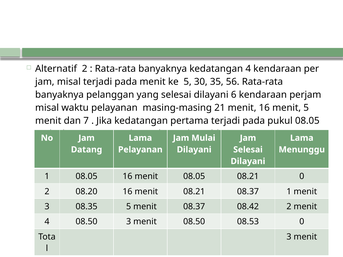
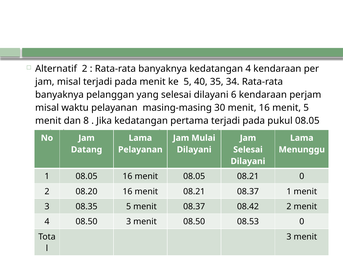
30: 30 -> 40 (201, 82)
56: 56 -> 34 (233, 82)
21: 21 -> 30 (220, 108)
7: 7 -> 8 (86, 121)
